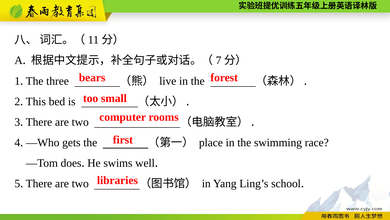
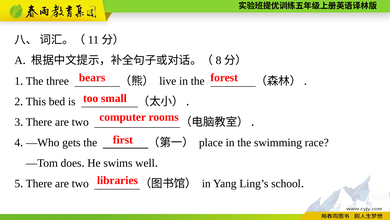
7: 7 -> 8 (219, 60)
